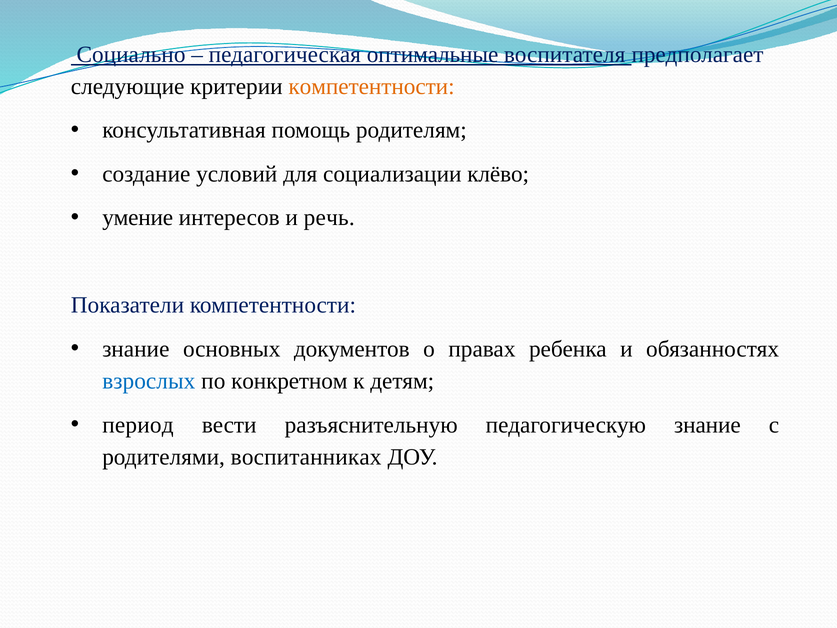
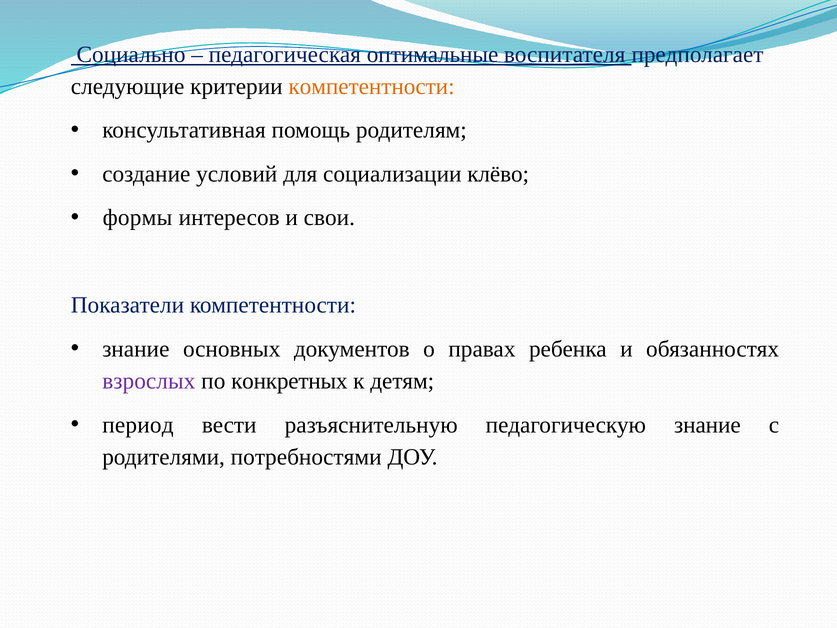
умение: умение -> формы (137, 218)
речь: речь -> свои (329, 218)
взрослых colour: blue -> purple (149, 381)
конкретном: конкретном -> конкретных (289, 381)
воспитанниках: воспитанниках -> потребностями (306, 457)
